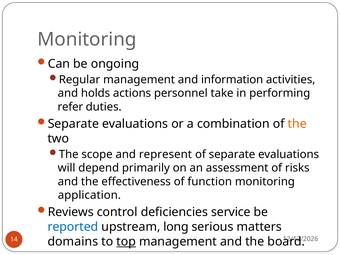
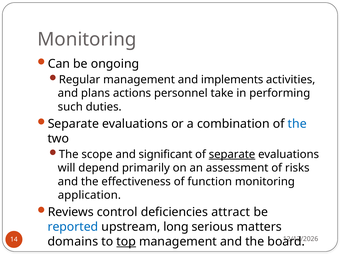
information: information -> implements (232, 80)
holds: holds -> plans (95, 93)
refer: refer -> such (70, 107)
the colour: orange -> blue (297, 124)
represent: represent -> significant (166, 154)
separate underline: none -> present (232, 154)
service: service -> attract (231, 212)
